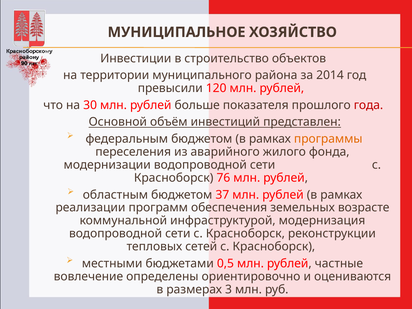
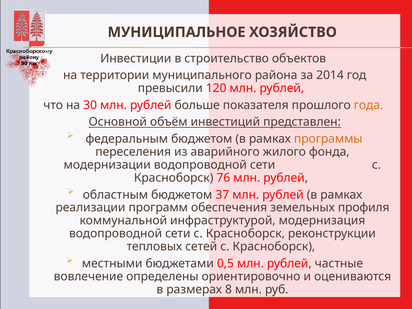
года colour: red -> orange (368, 105)
возрасте: возрасте -> профиля (364, 208)
3: 3 -> 8 (228, 289)
